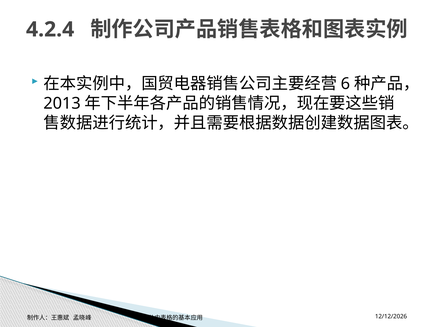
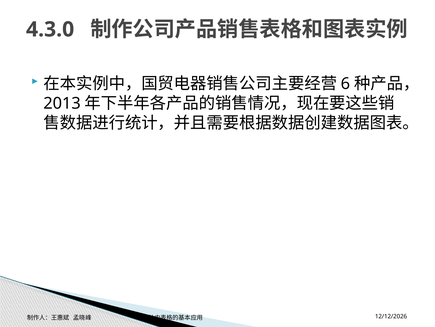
4.2.4: 4.2.4 -> 4.3.0 (50, 29)
